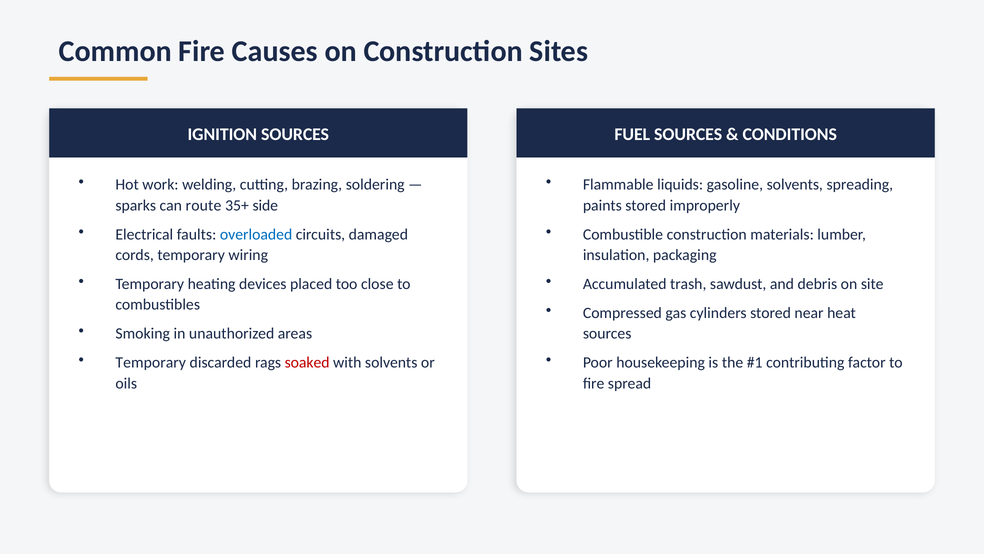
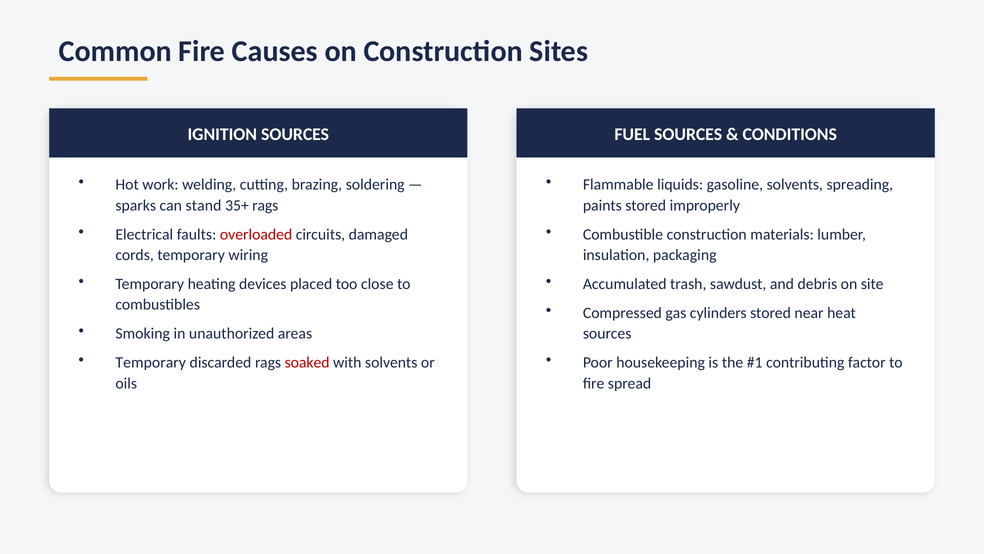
route: route -> stand (203, 205)
35+ side: side -> rags (265, 205)
overloaded colour: blue -> red (256, 234)
